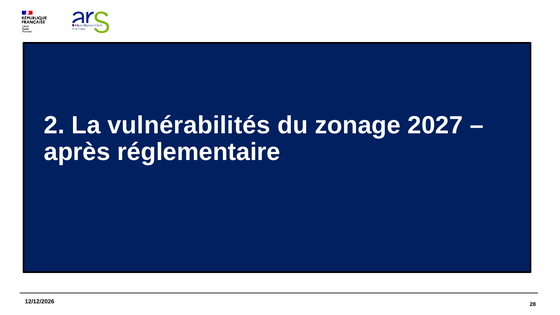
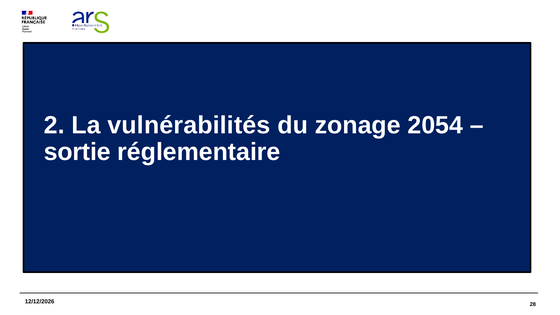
2027: 2027 -> 2054 (435, 125)
après: après -> sortie (77, 152)
